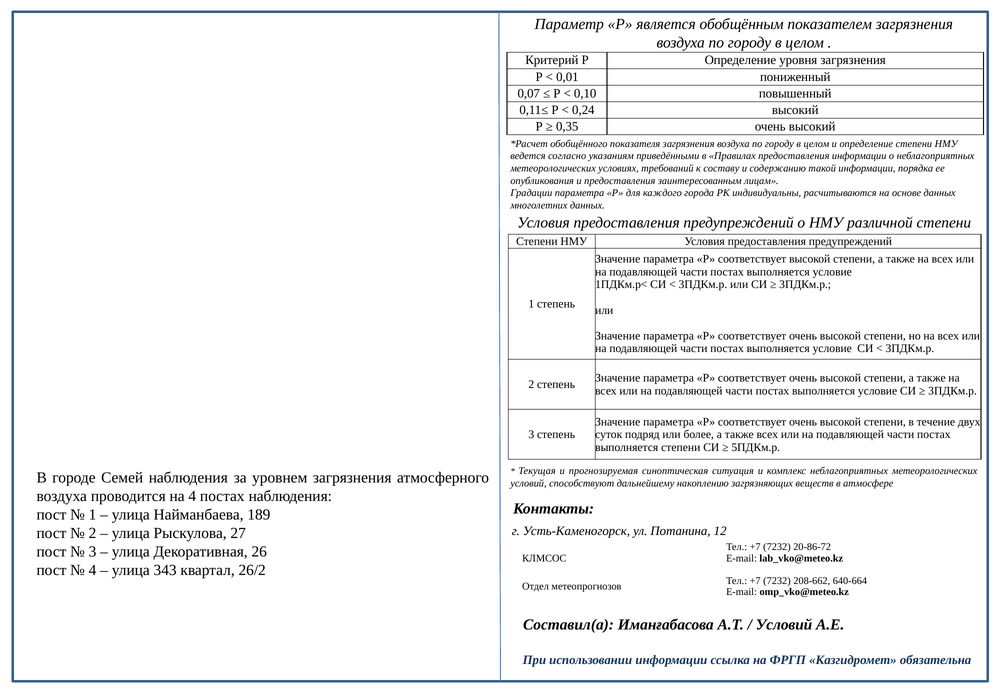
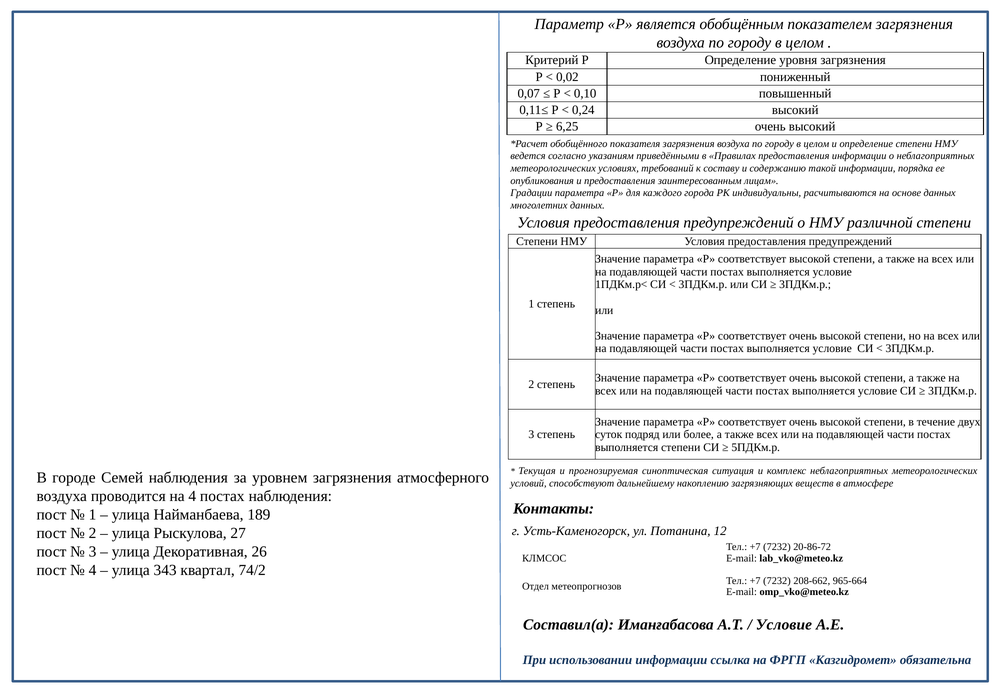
0,01: 0,01 -> 0,02 (567, 77)
0,35: 0,35 -> 6,25 (567, 126)
26/2: 26/2 -> 74/2 (252, 570)
640-664: 640-664 -> 965-664 (850, 581)
Условий: Условий -> Условие (784, 625)
